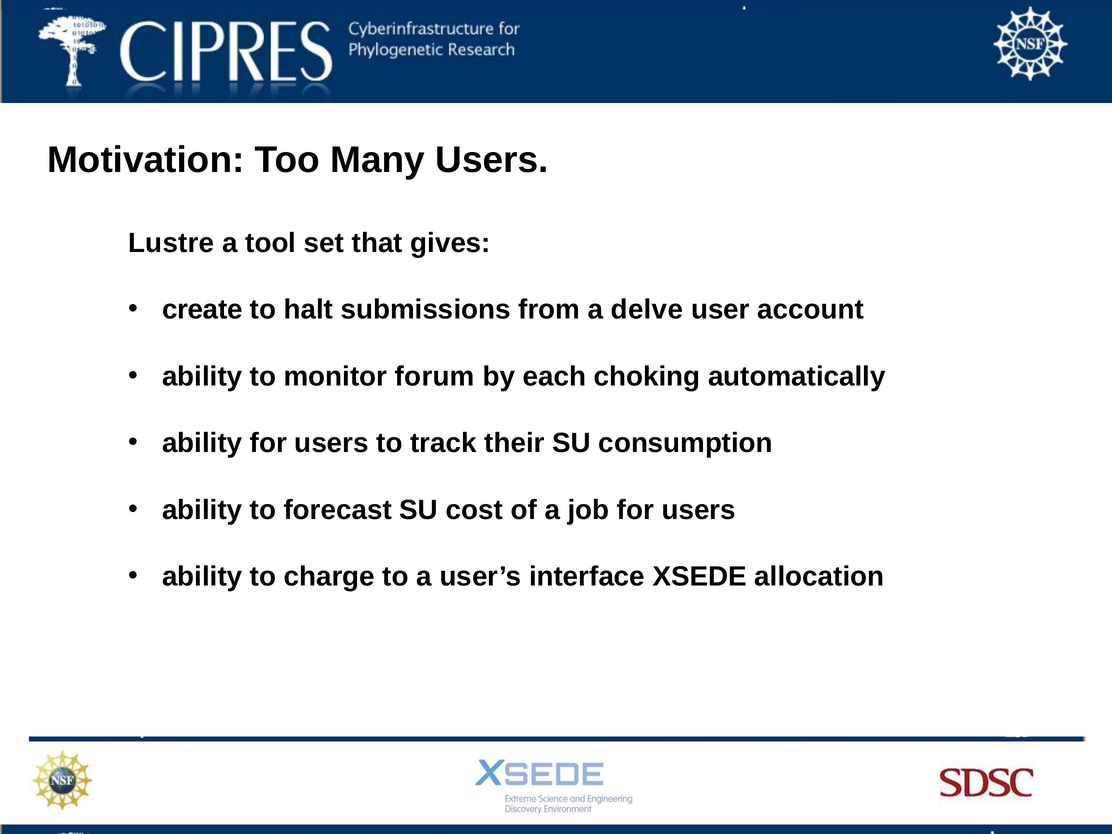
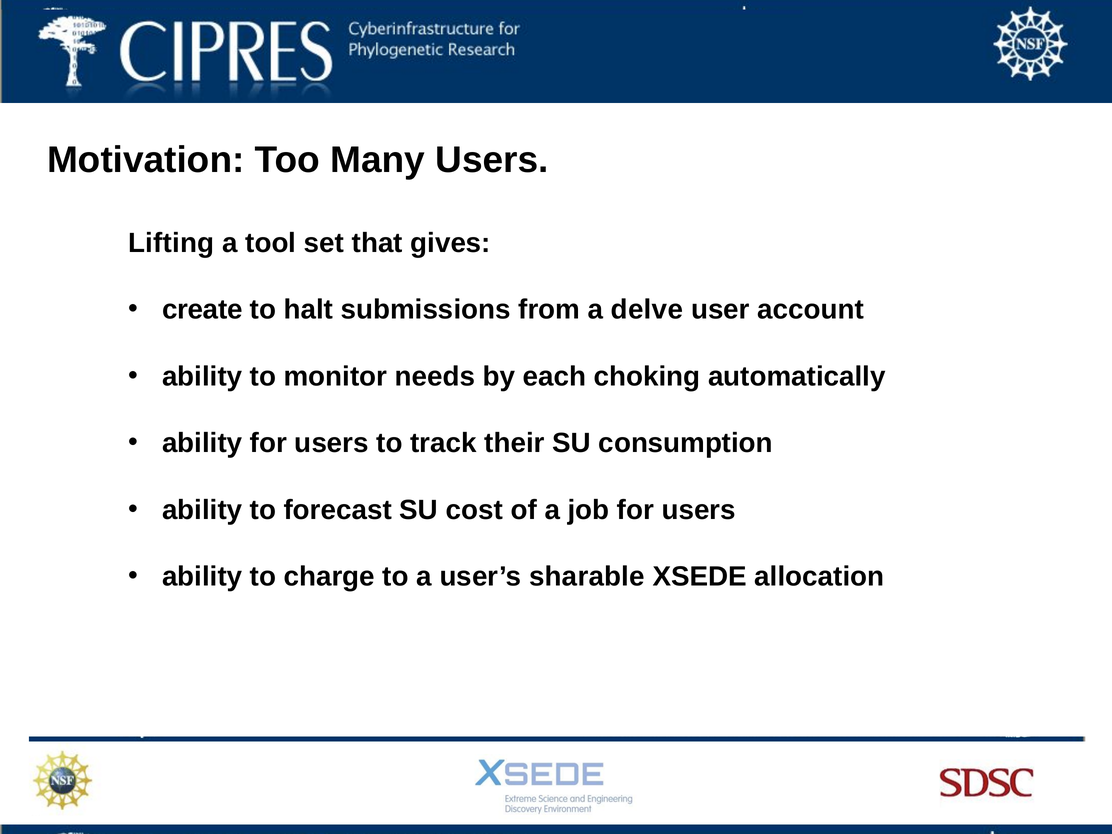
Lustre: Lustre -> Lifting (171, 243)
forum: forum -> needs (435, 376)
interface: interface -> sharable (587, 577)
